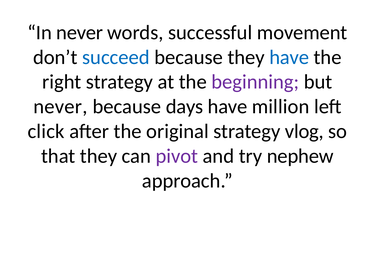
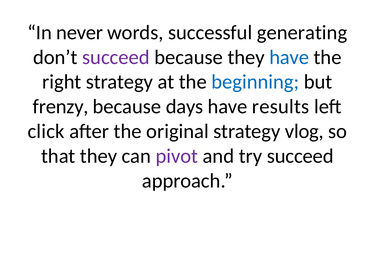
movement: movement -> generating (302, 33)
succeed colour: blue -> purple (116, 57)
beginning colour: purple -> blue (255, 82)
never: never -> frenzy (61, 107)
million: million -> results (281, 107)
try nephew: nephew -> succeed (300, 156)
